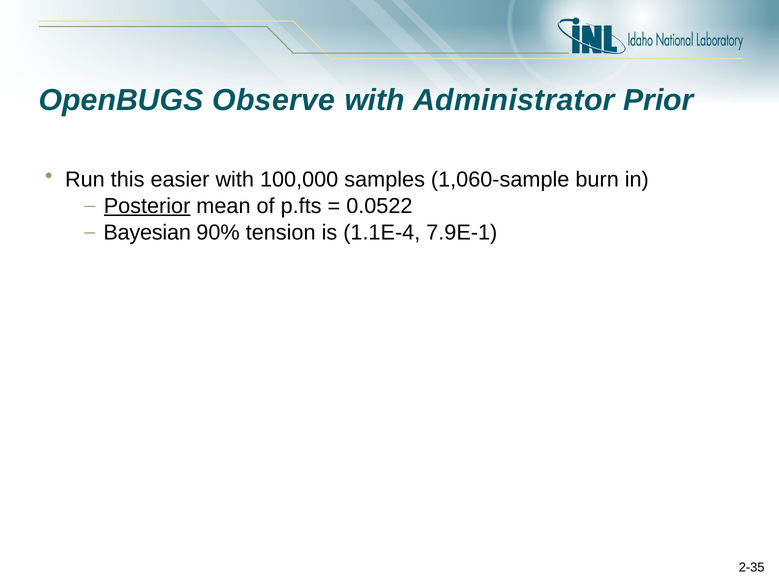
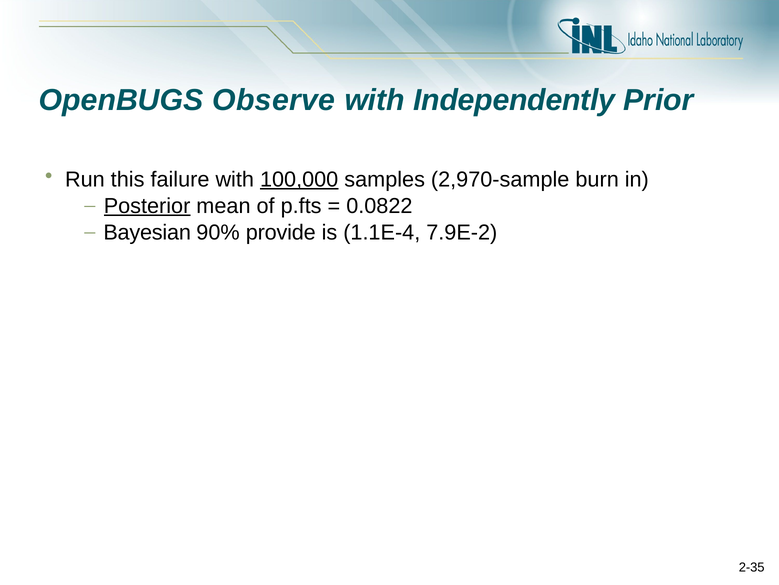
Administrator: Administrator -> Independently (514, 100)
easier: easier -> failure (180, 179)
100,000 underline: none -> present (299, 179)
1,060-sample: 1,060-sample -> 2,970-sample (500, 179)
0.0522: 0.0522 -> 0.0822 (379, 206)
tension: tension -> provide (281, 232)
7.9E-1: 7.9E-1 -> 7.9E-2 (462, 232)
